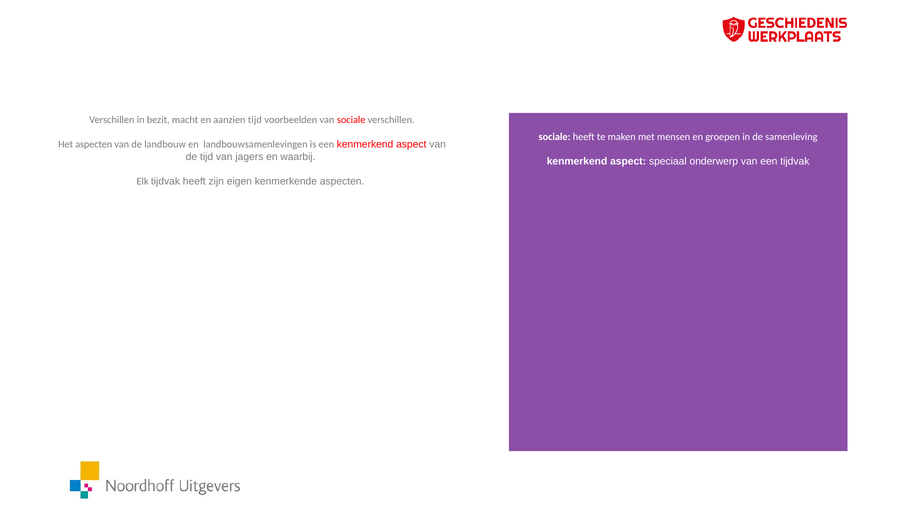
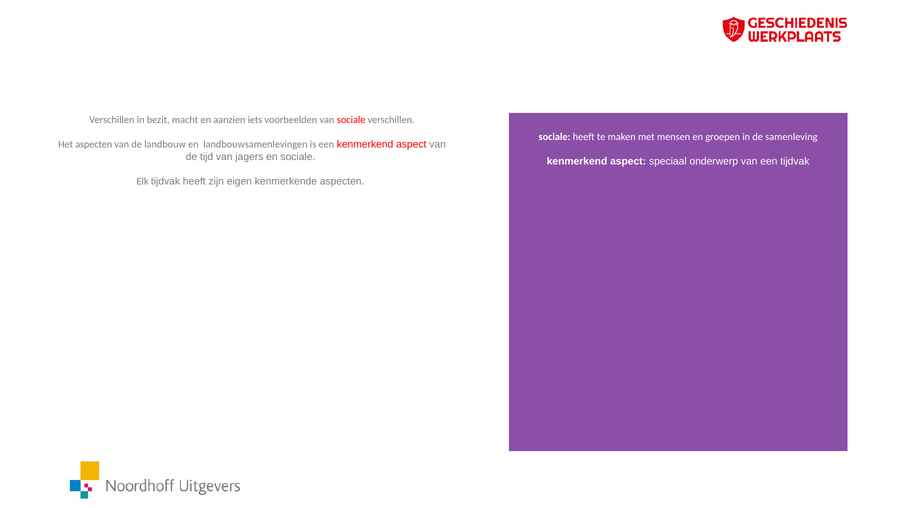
aanzien tijd: tijd -> iets (255, 120)
en waarbij: waarbij -> sociale (298, 157)
